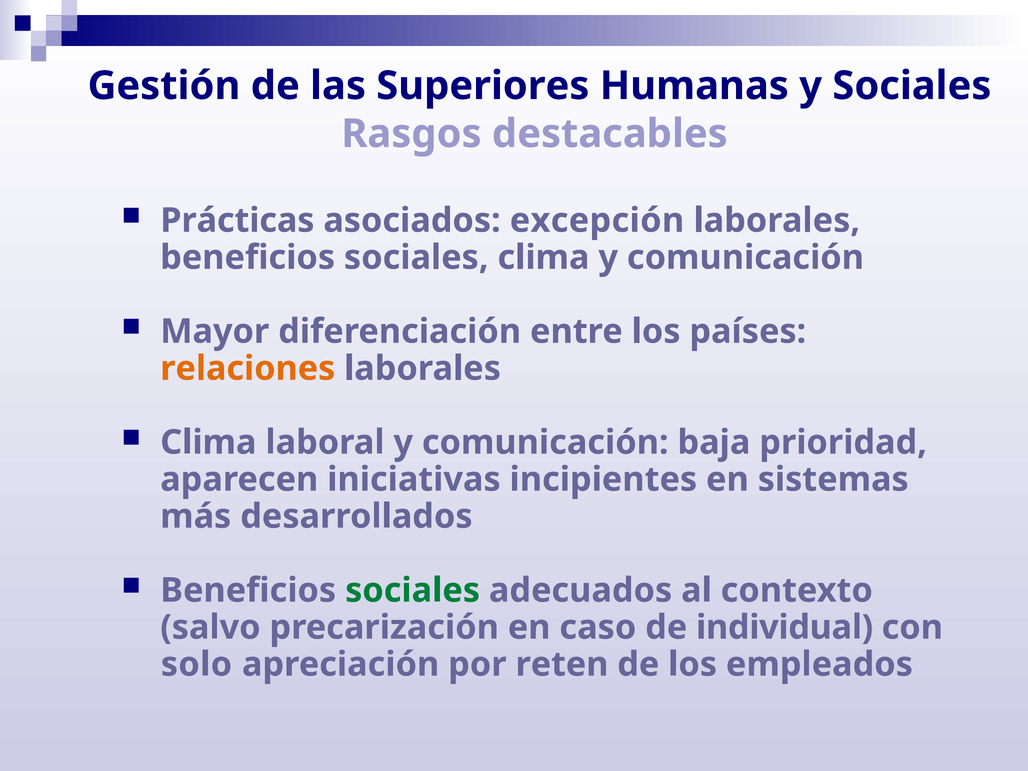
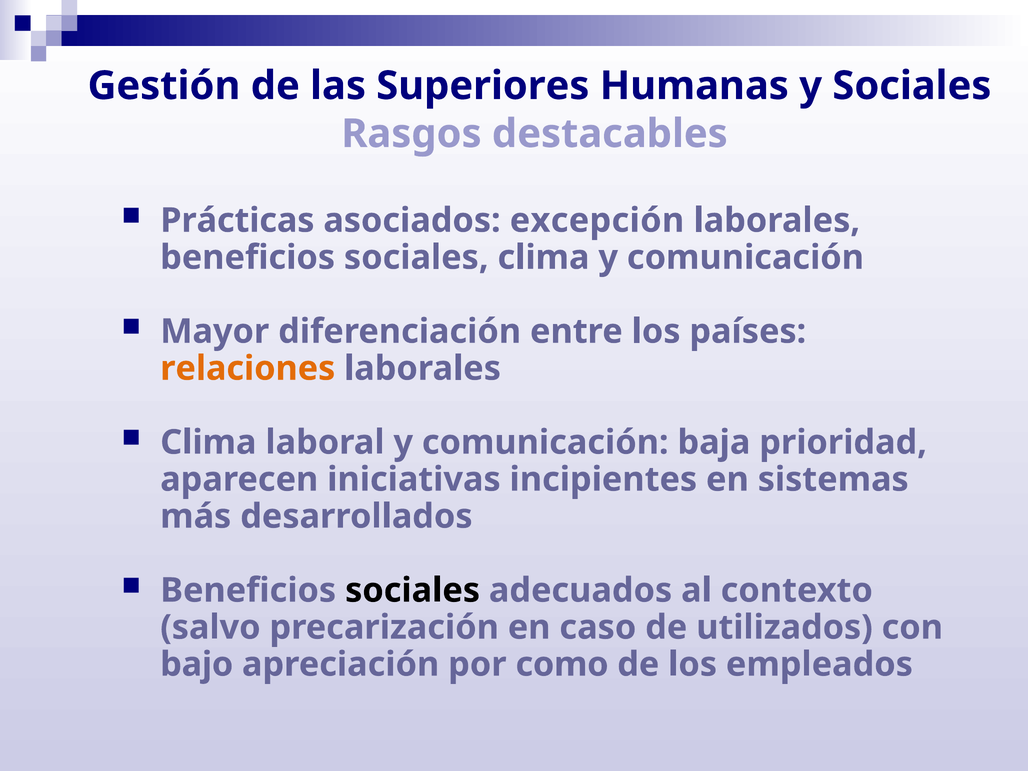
sociales colour: green -> black (413, 590)
individual: individual -> utilizados (785, 627)
solo: solo -> bajo (197, 664)
reten: reten -> como (562, 664)
